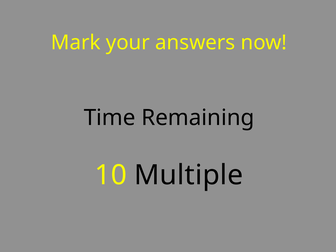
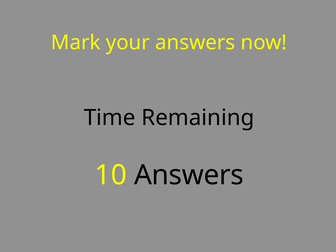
10 Multiple: Multiple -> Answers (189, 175)
